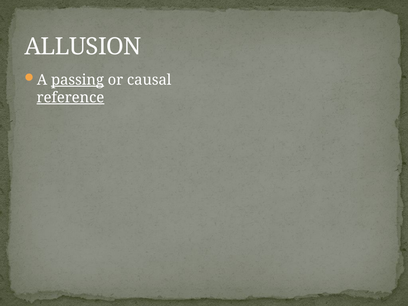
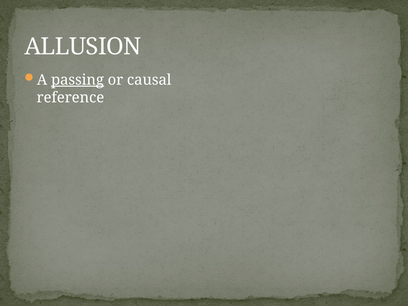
reference underline: present -> none (70, 98)
